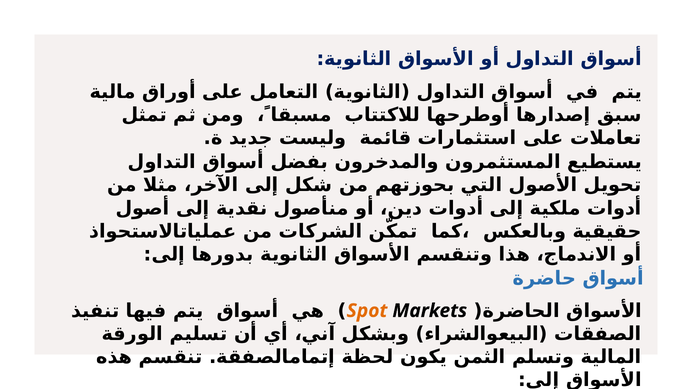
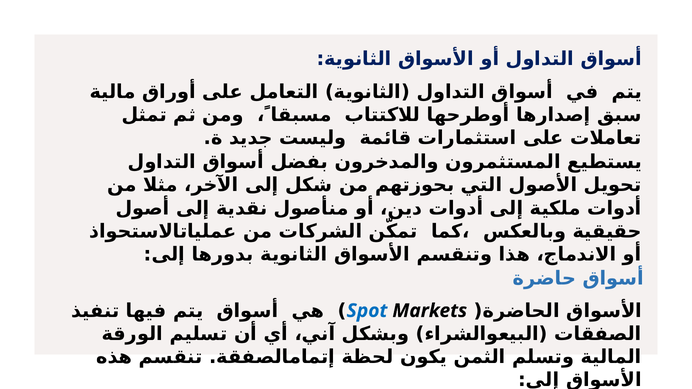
Spot colour: orange -> blue (367, 311)
